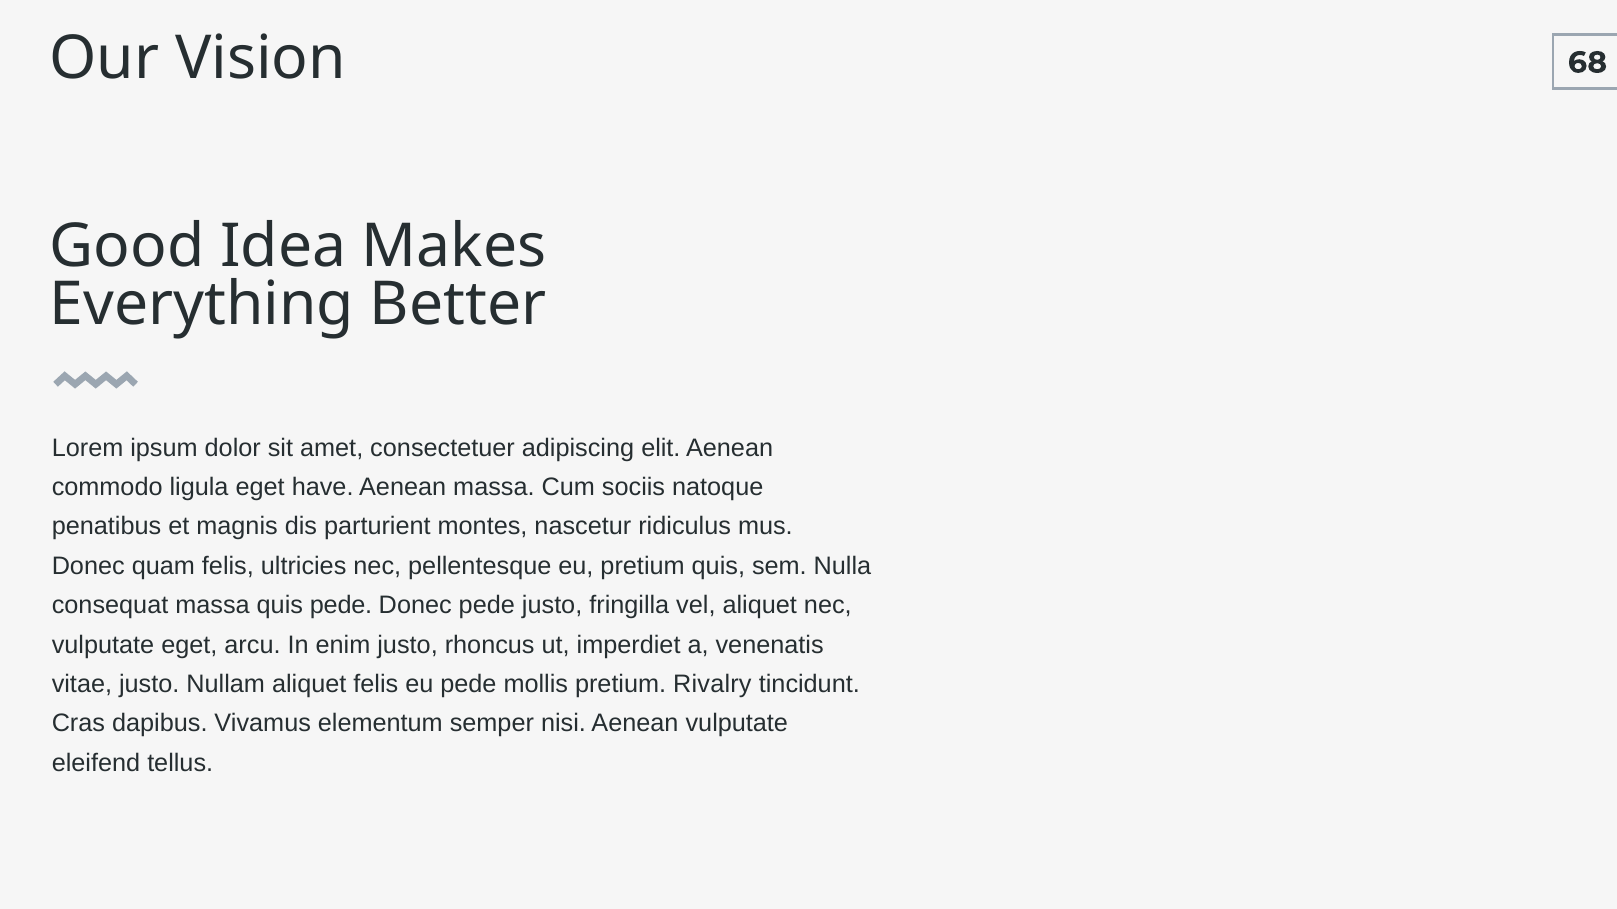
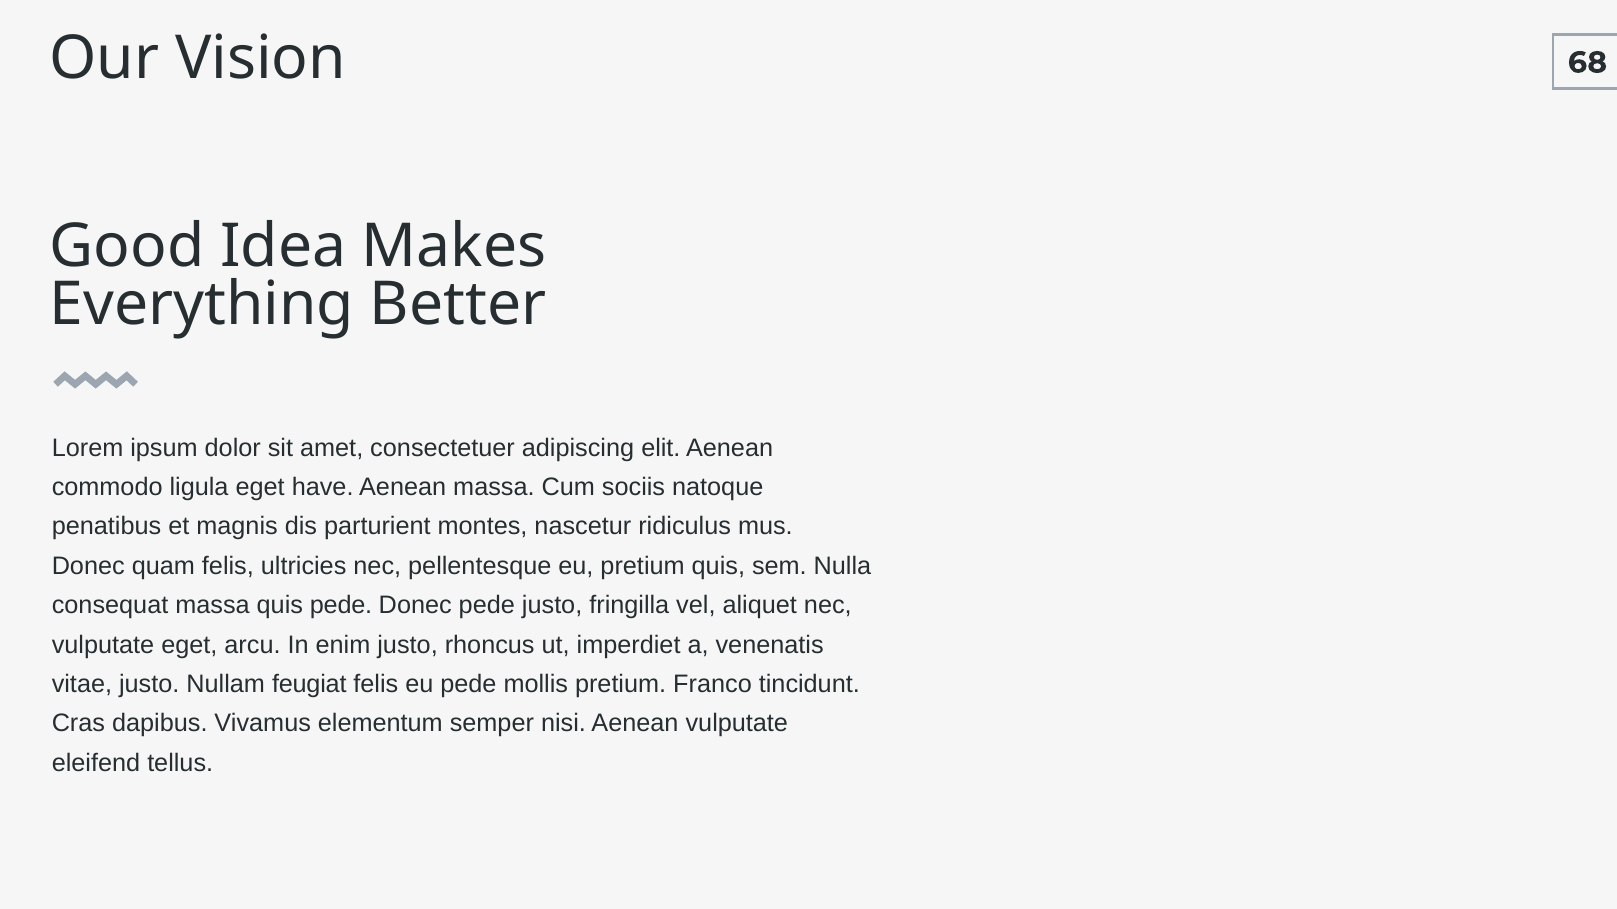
Nullam aliquet: aliquet -> feugiat (309, 685)
Rivalry: Rivalry -> Franco (713, 685)
